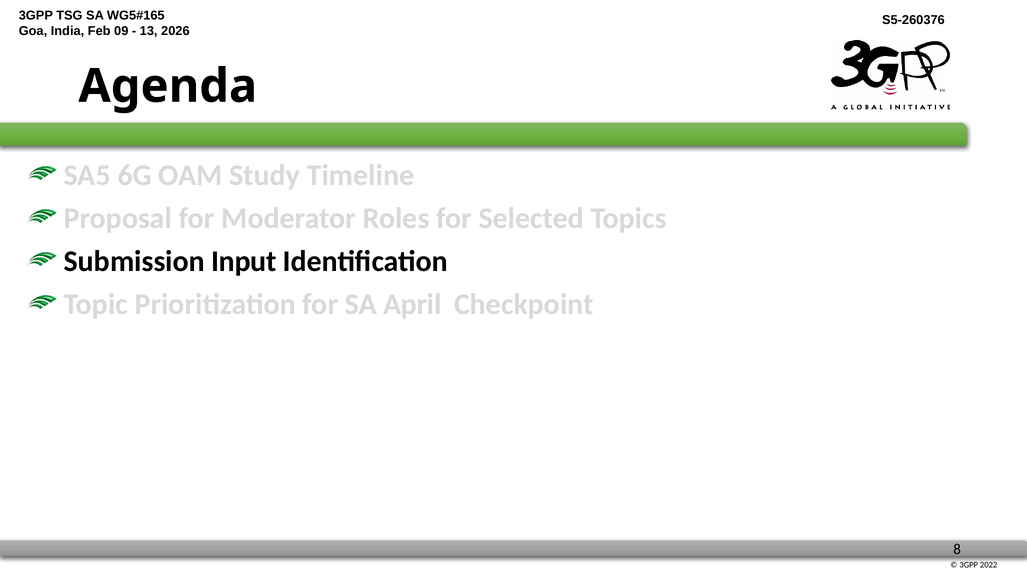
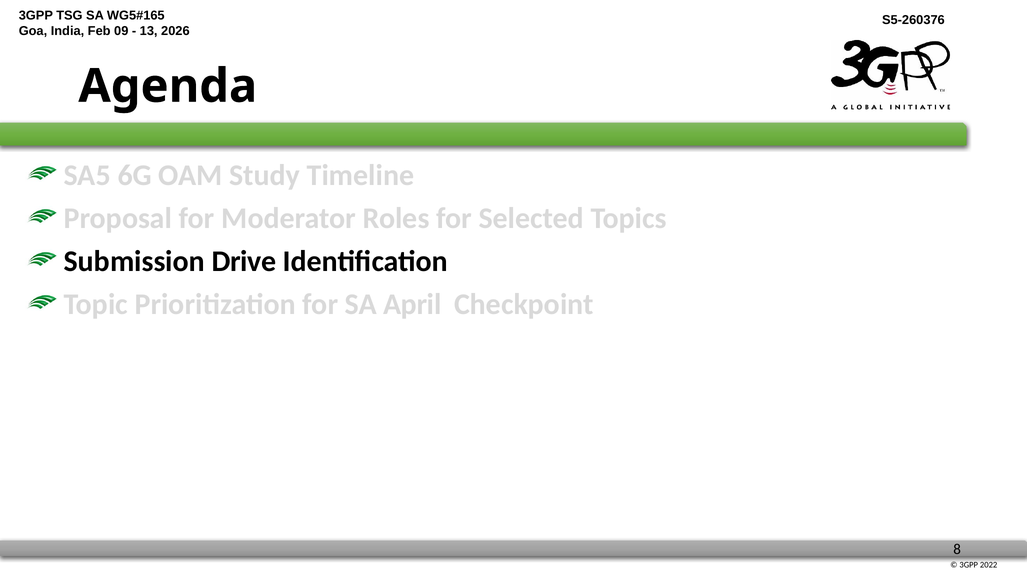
Input: Input -> Drive (244, 261)
